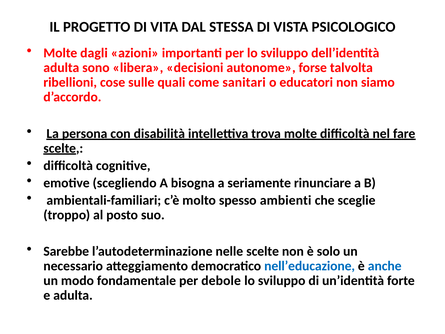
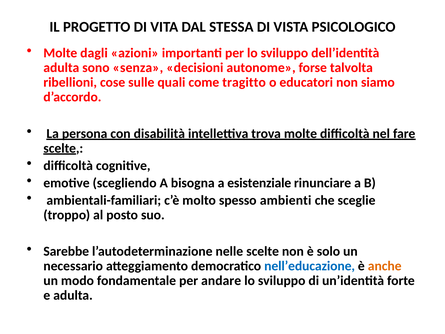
libera: libera -> senza (138, 68)
sanitari: sanitari -> tragitto (244, 82)
seriamente: seriamente -> esistenziale (259, 183)
anche colour: blue -> orange (385, 266)
debole: debole -> andare (221, 280)
